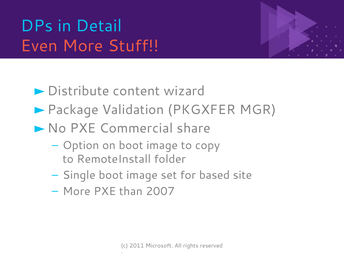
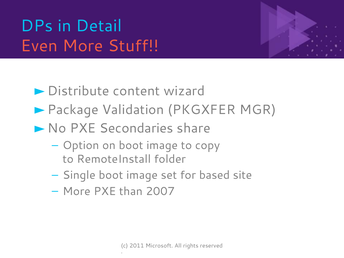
Commercial: Commercial -> Secondaries (136, 128)
